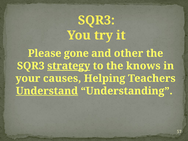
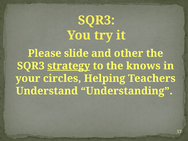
gone: gone -> slide (76, 53)
causes: causes -> circles (62, 78)
Understand underline: present -> none (47, 91)
